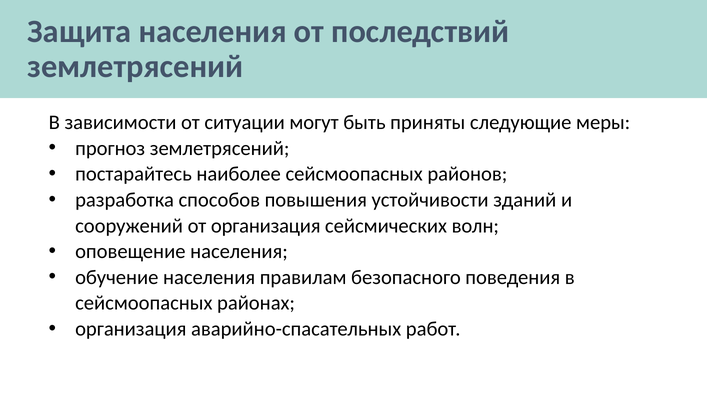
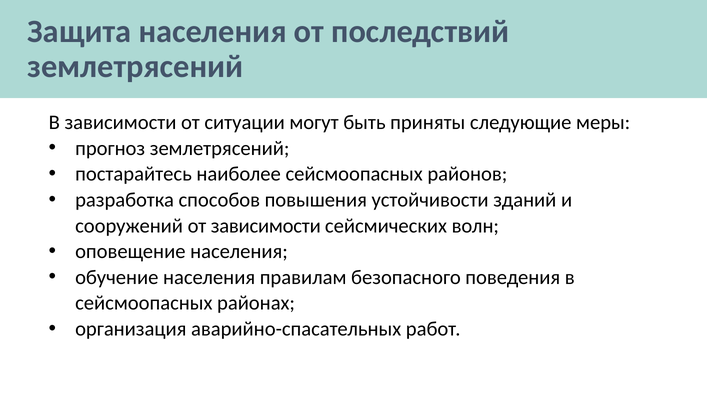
от организация: организация -> зависимости (266, 226)
